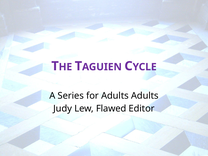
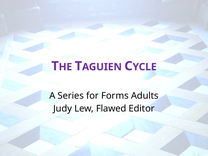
for Adults: Adults -> Forms (115, 96)
